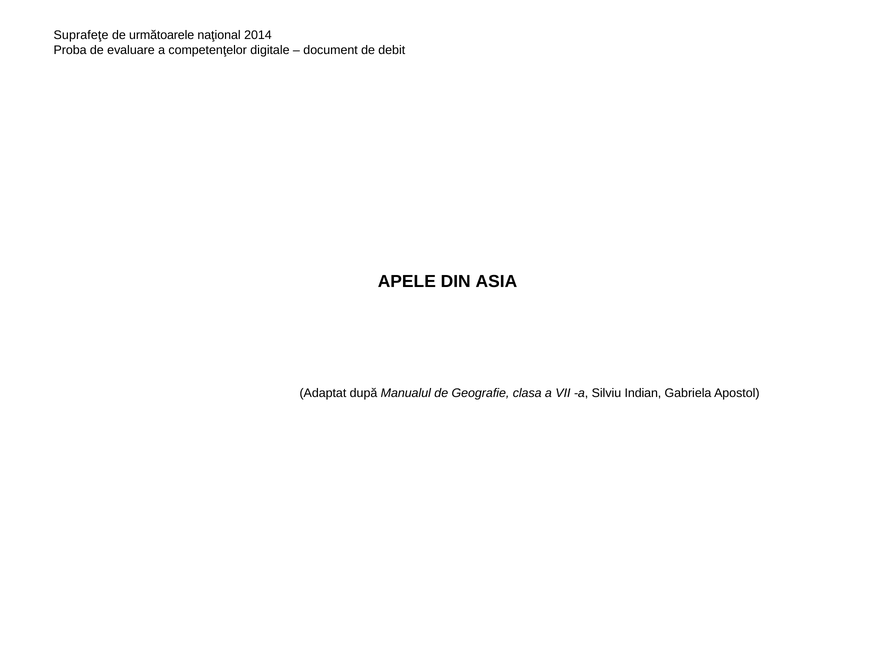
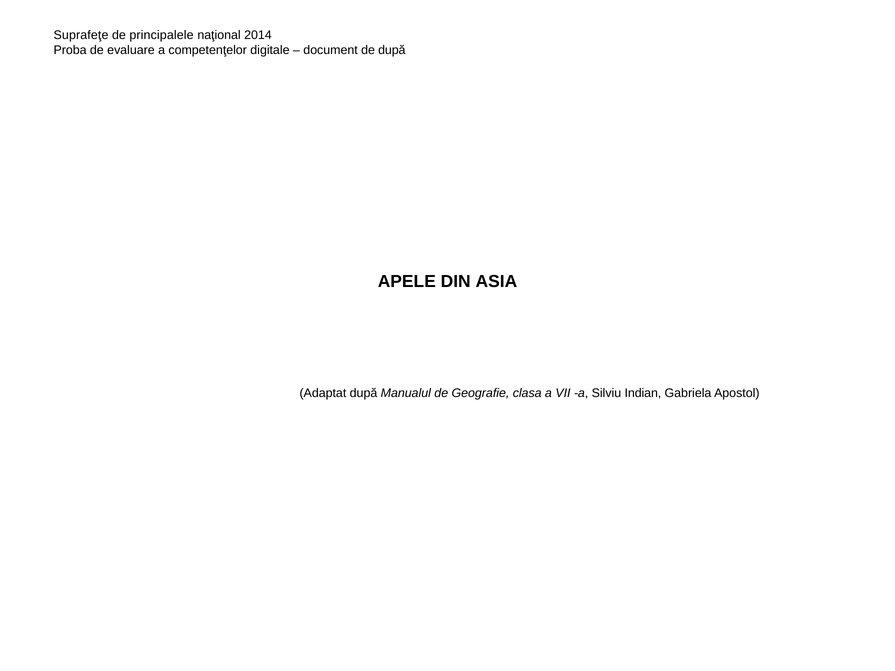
următoarele: următoarele -> principalele (162, 35)
de debit: debit -> după (392, 50)
